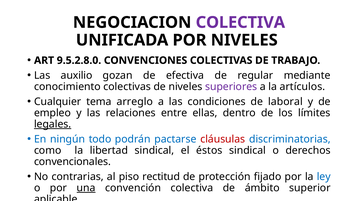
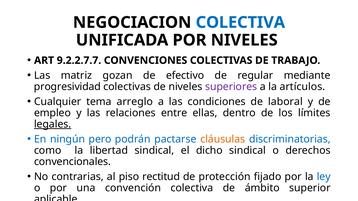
COLECTIVA colour: purple -> blue (240, 22)
9.5.2.8.0: 9.5.2.8.0 -> 9.2.2.7.7 (79, 61)
auxilio: auxilio -> matriz (77, 76)
efectiva: efectiva -> efectivo (185, 76)
conocimiento: conocimiento -> progresividad (67, 87)
todo: todo -> pero (100, 139)
cláusulas colour: red -> orange (223, 139)
éstos: éstos -> dicho (209, 151)
una underline: present -> none (86, 188)
